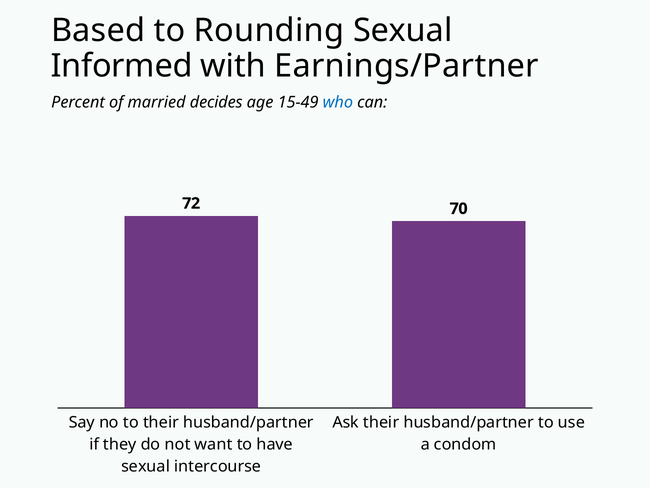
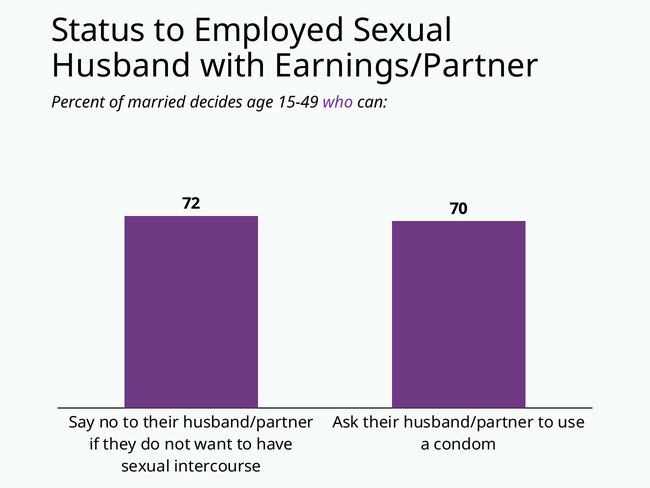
Based: Based -> Status (98, 31)
Rounding: Rounding -> Employed (269, 31)
Informed: Informed -> Husband (121, 66)
who colour: blue -> purple (338, 102)
